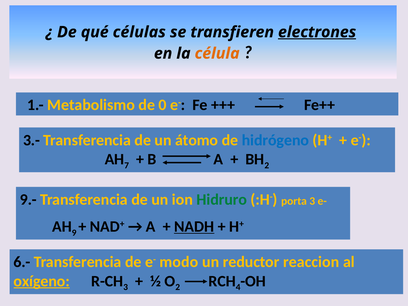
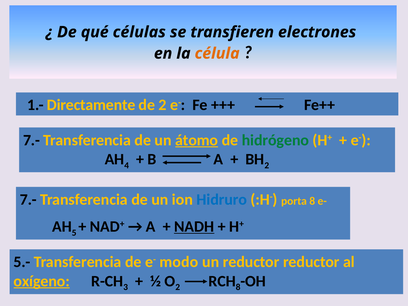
electrones underline: present -> none (317, 32)
Metabolismo: Metabolismo -> Directamente (91, 105)
de 0: 0 -> 2 (163, 105)
3.-: 3.- -> 7.- (31, 140)
átomo underline: none -> present (197, 140)
hidrógeno colour: blue -> green (275, 140)
7: 7 -> 4 (127, 165)
9.-: 9.- -> 7.- (28, 200)
Hidruro colour: green -> blue (222, 200)
porta 3: 3 -> 8 (312, 201)
9: 9 -> 5 (74, 233)
6.-: 6.- -> 5.- (22, 262)
reductor reaccion: reaccion -> reductor (311, 262)
4: 4 -> 8 (238, 287)
